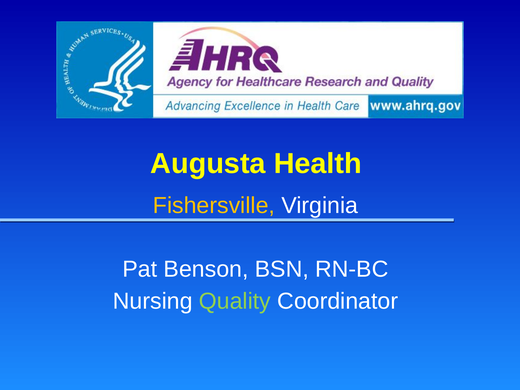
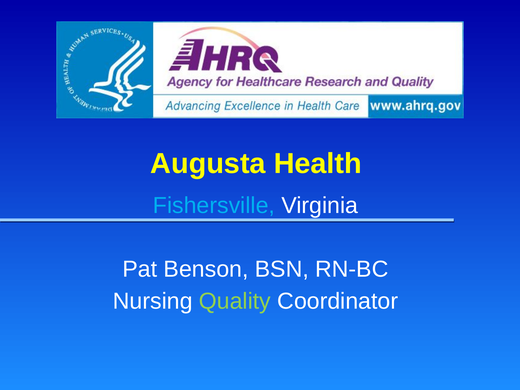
Fishersville colour: yellow -> light blue (214, 206)
